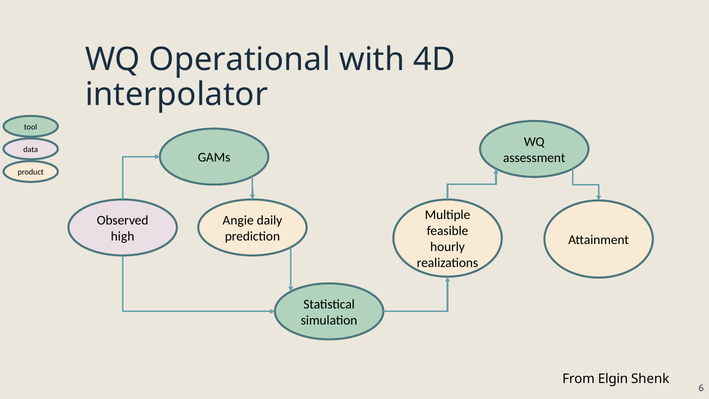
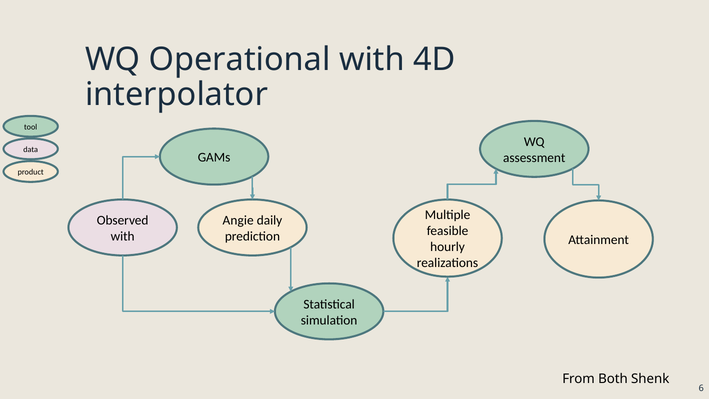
high: high -> with (123, 236)
Elgin: Elgin -> Both (613, 378)
